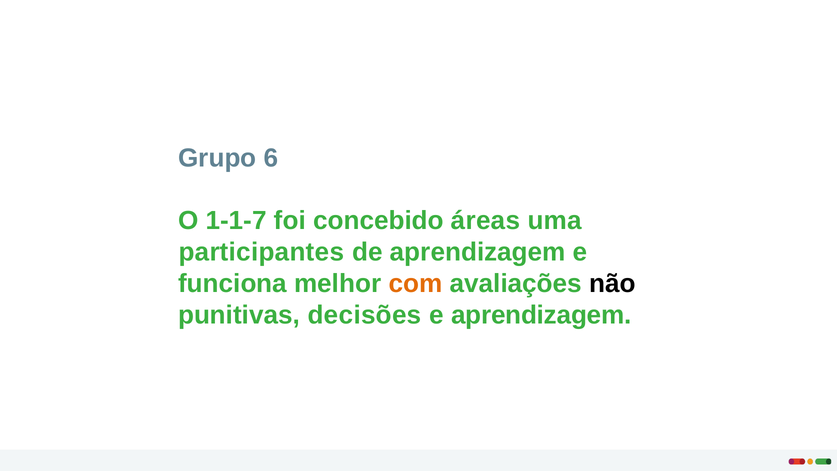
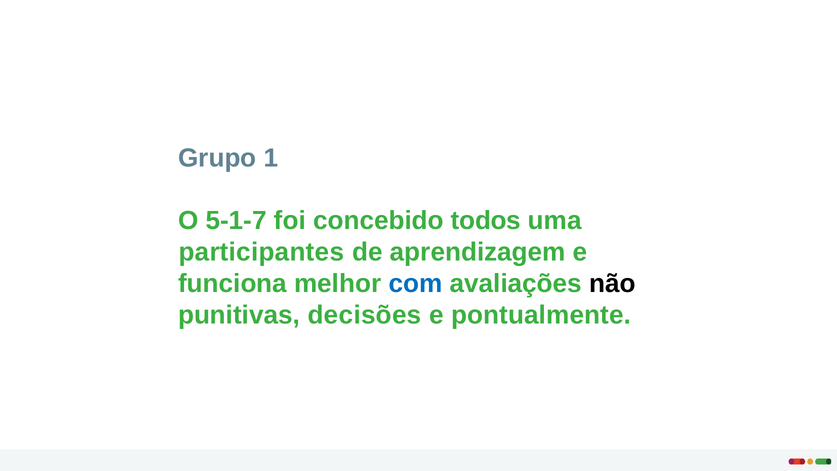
6: 6 -> 1 (271, 158)
1-1-7: 1-1-7 -> 5-1-7 (236, 221)
áreas: áreas -> todos (486, 221)
com colour: orange -> blue (415, 283)
e aprendizagem: aprendizagem -> pontualmente (541, 315)
